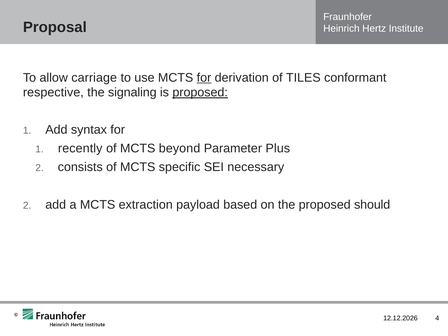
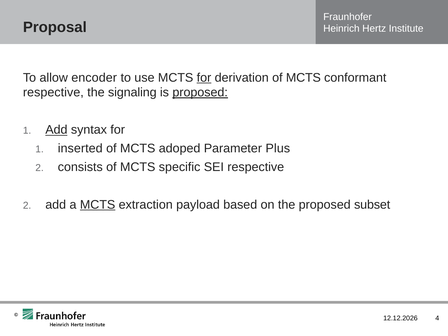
carriage: carriage -> encoder (94, 78)
derivation of TILES: TILES -> MCTS (303, 78)
Add underline: none -> present (56, 130)
recently: recently -> inserted (80, 149)
beyond: beyond -> adoped (180, 149)
SEI necessary: necessary -> respective (256, 167)
MCTS underline: none -> present (98, 205)
should: should -> subset (372, 205)
